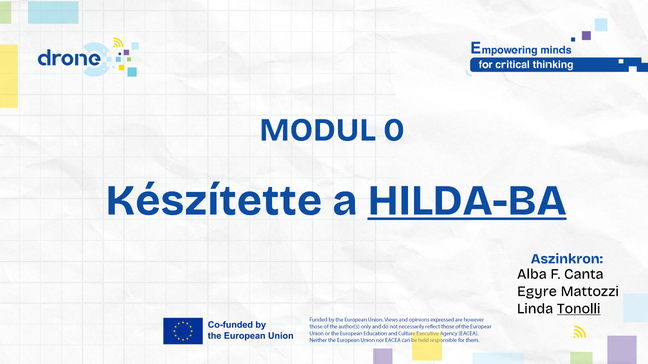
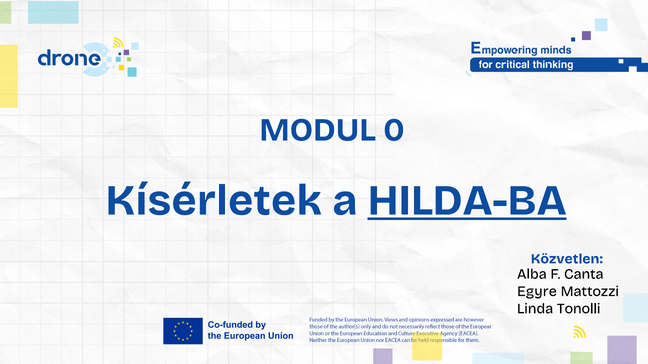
Készítette: Készítette -> Kísérletek (214, 201)
Aszinkron: Aszinkron -> Közvetlen (567, 259)
Tonolli underline: present -> none (579, 309)
